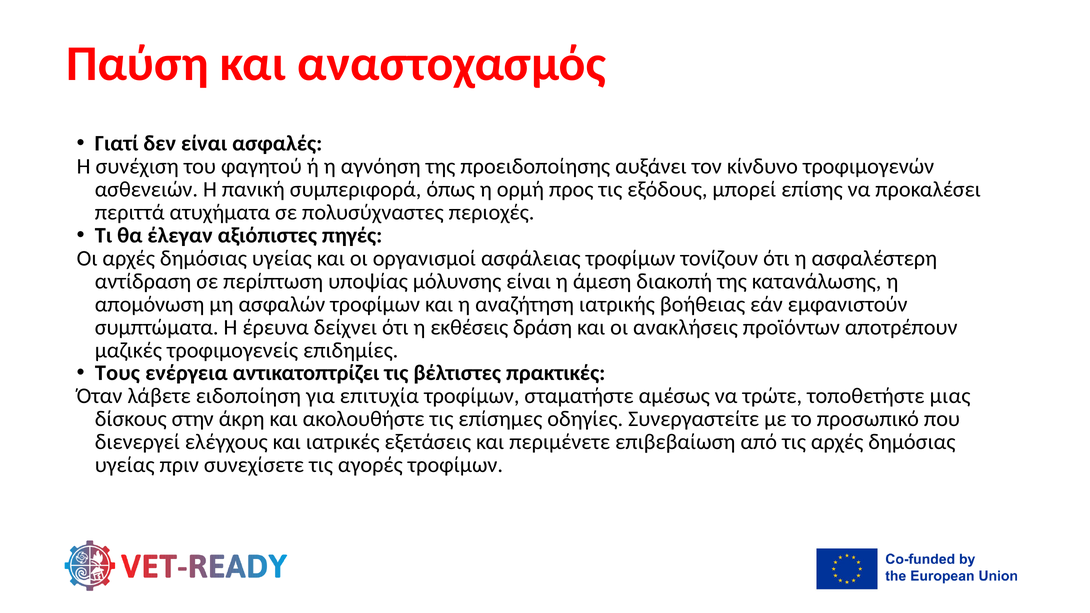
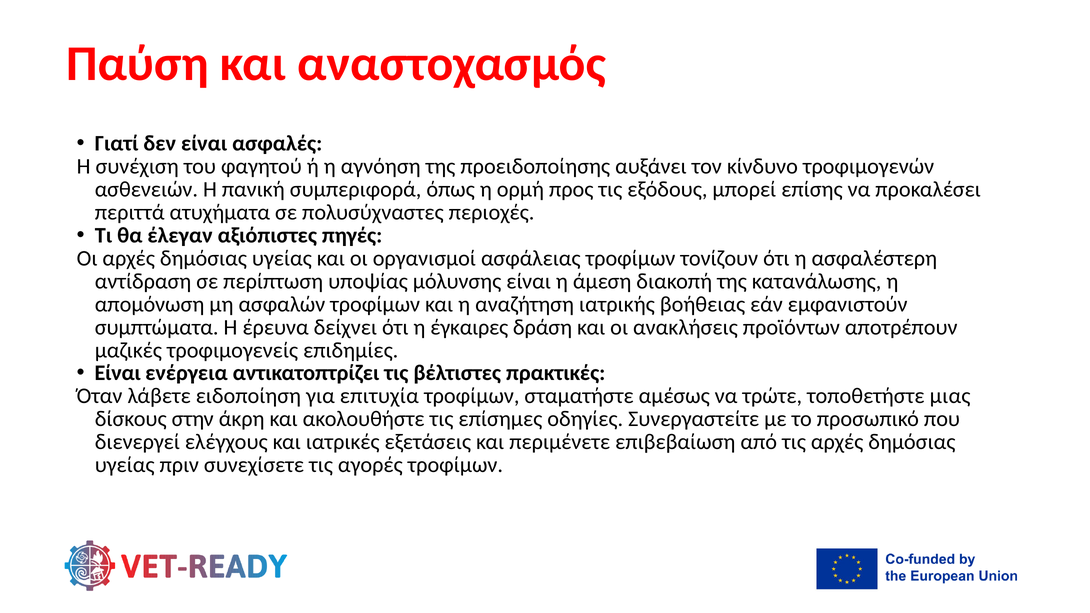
εκθέσεις: εκθέσεις -> έγκαιρες (469, 327)
Τους: Τους -> Είναι (118, 373)
